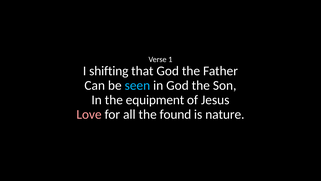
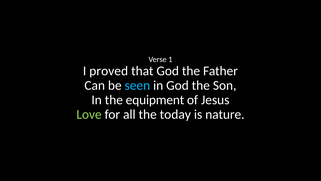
shifting: shifting -> proved (109, 71)
Love colour: pink -> light green (89, 114)
found: found -> today (175, 114)
